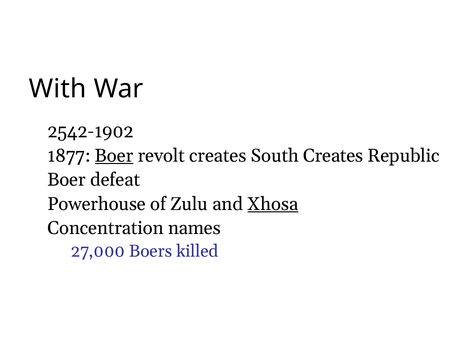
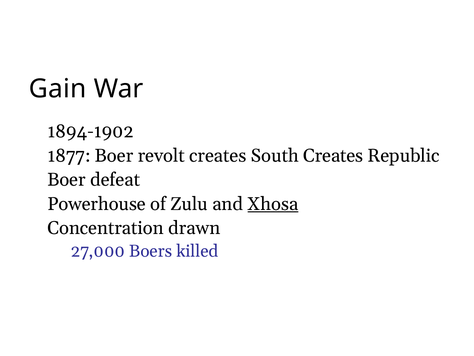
With: With -> Gain (58, 89)
2542-1902: 2542-1902 -> 1894-1902 (91, 131)
Boer underline: present -> none (114, 155)
names: names -> drawn (194, 228)
